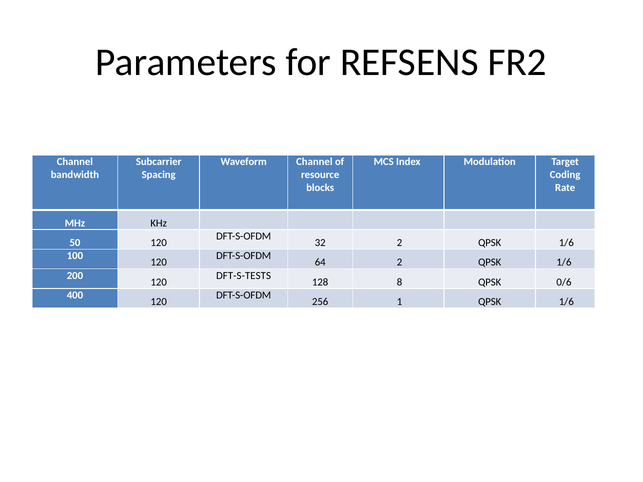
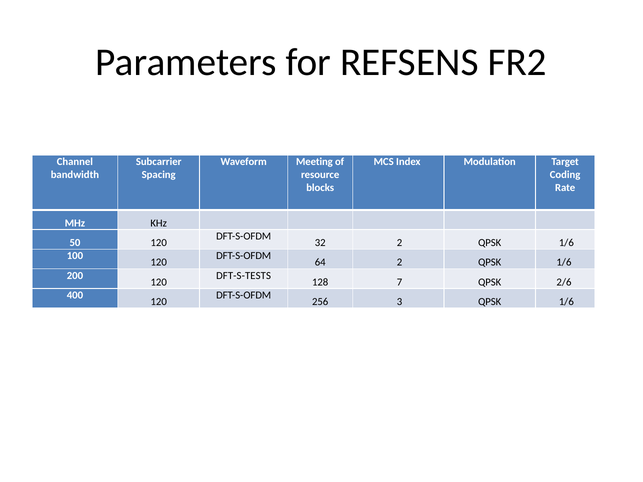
Waveform Channel: Channel -> Meeting (314, 162)
8: 8 -> 7 (400, 282)
0/6: 0/6 -> 2/6 (564, 282)
1: 1 -> 3 (400, 302)
